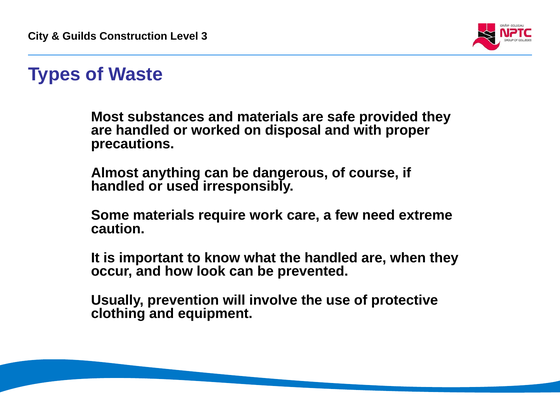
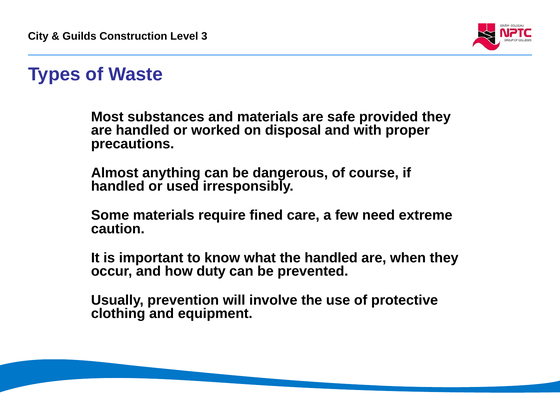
work: work -> fined (266, 215)
look: look -> duty (211, 271)
